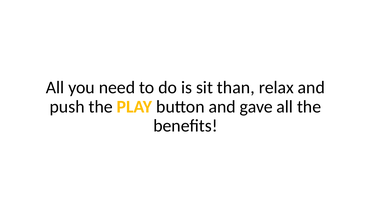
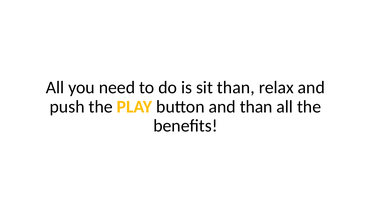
and gave: gave -> than (256, 106)
